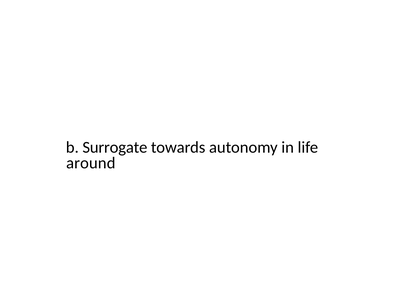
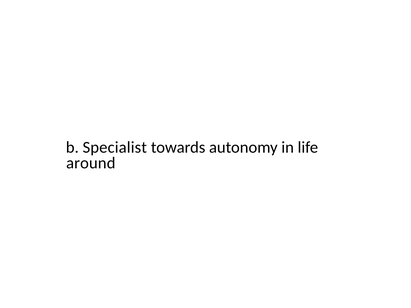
Surrogate: Surrogate -> Specialist (115, 147)
